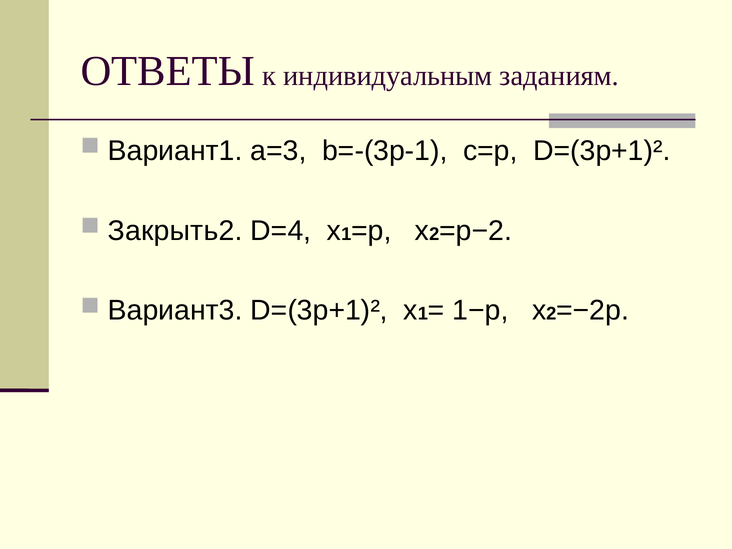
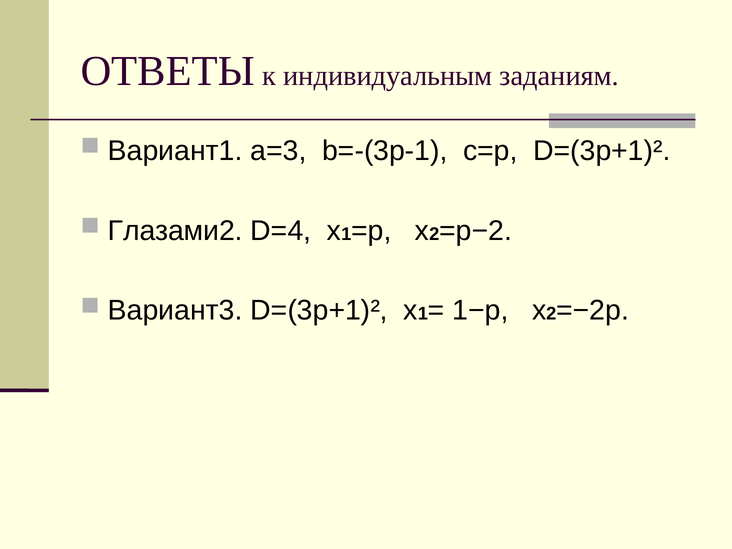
Закрыть2: Закрыть2 -> Глазами2 (175, 231)
